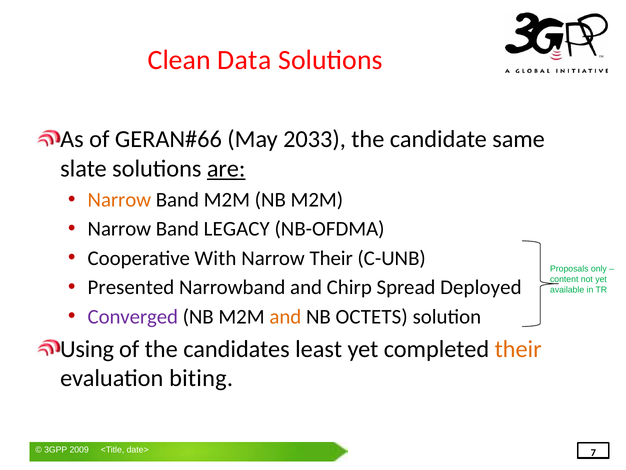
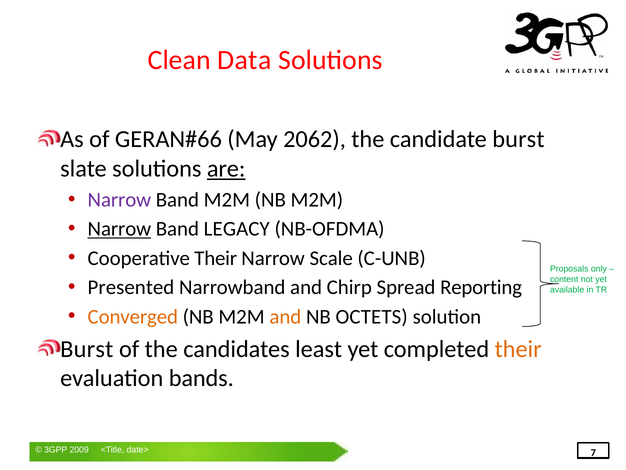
2033: 2033 -> 2062 (315, 139)
candidate same: same -> burst (518, 139)
Narrow colour: orange -> purple (119, 200)
Narrow underline: none -> present (119, 229)
Cooperative With: With -> Their (216, 258)
Narrow Their: Their -> Scale (331, 258)
Deployed: Deployed -> Reporting (481, 287)
Converged colour: purple -> orange (133, 316)
Using: Using -> Burst (87, 349)
biting: biting -> bands (201, 378)
